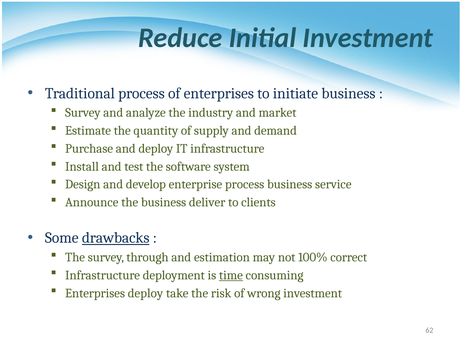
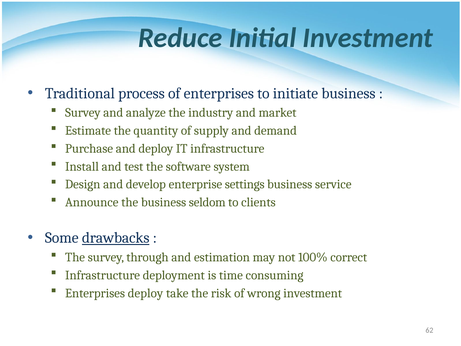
enterprise process: process -> settings (245, 184)
deliver: deliver -> seldom (207, 202)
time underline: present -> none (231, 275)
